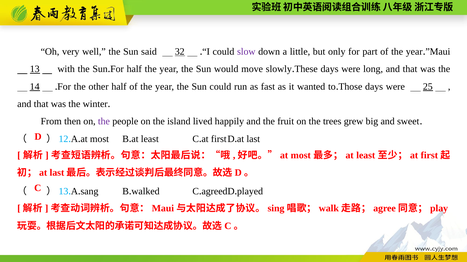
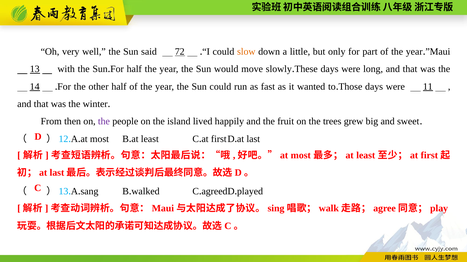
32: 32 -> 72 (180, 52)
slow colour: purple -> orange (246, 52)
25: 25 -> 11 (428, 87)
